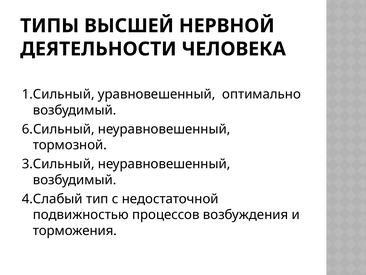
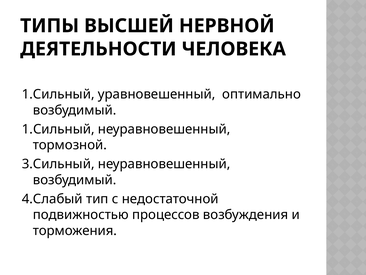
6.Сильный: 6.Сильный -> 1.Сильный (58, 129)
